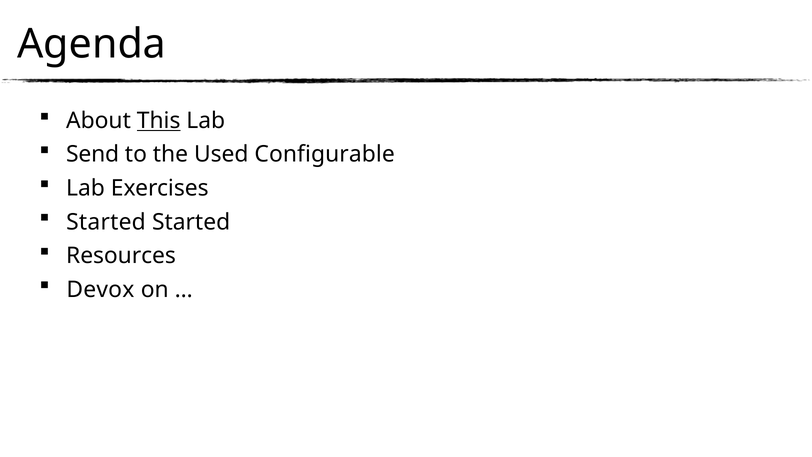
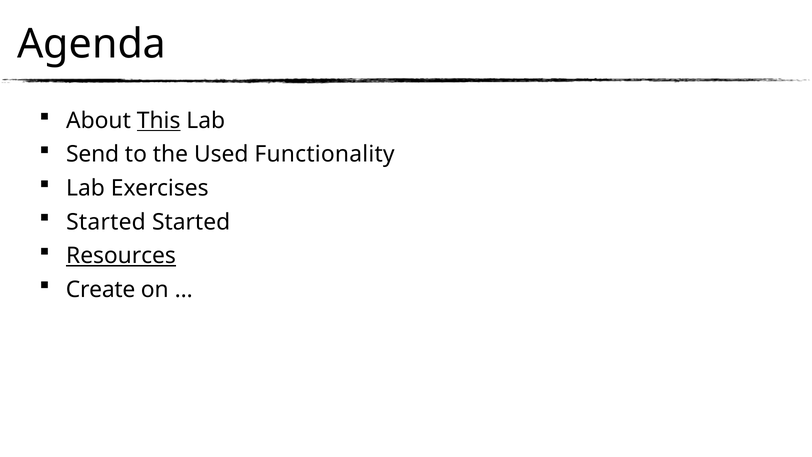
Configurable: Configurable -> Functionality (325, 154)
Resources underline: none -> present (121, 256)
Devox: Devox -> Create (101, 289)
